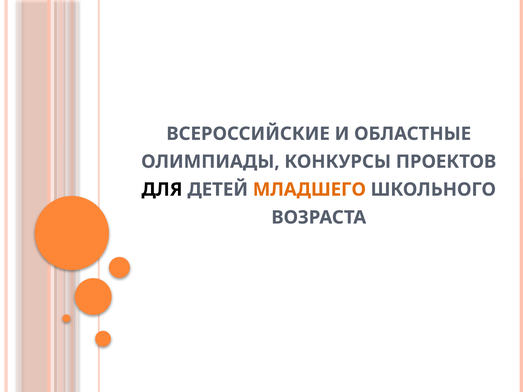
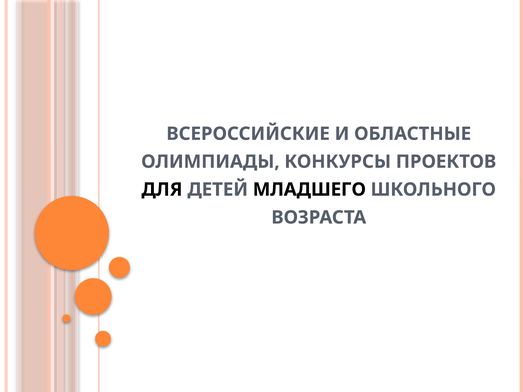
МЛАДШЕГО colour: orange -> black (309, 190)
